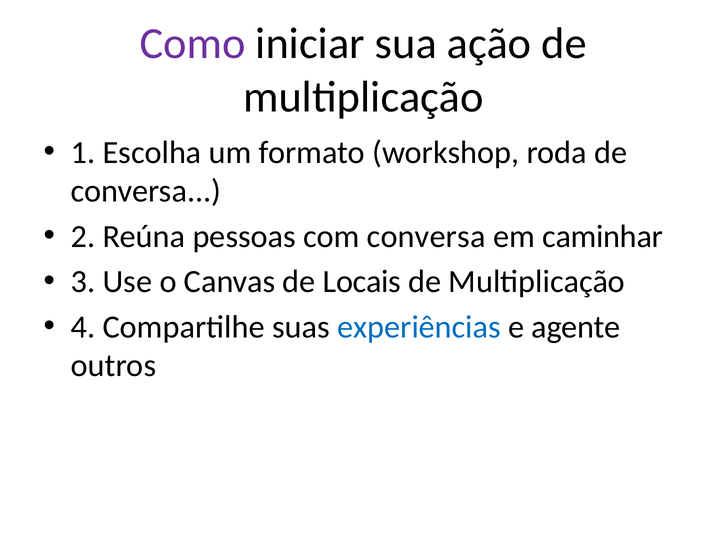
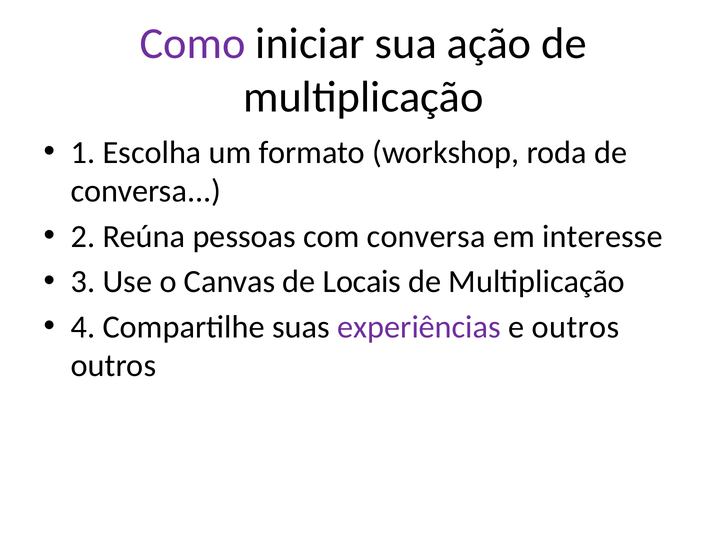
caminhar: caminhar -> interesse (602, 237)
experiências colour: blue -> purple (419, 327)
e agente: agente -> outros (576, 327)
